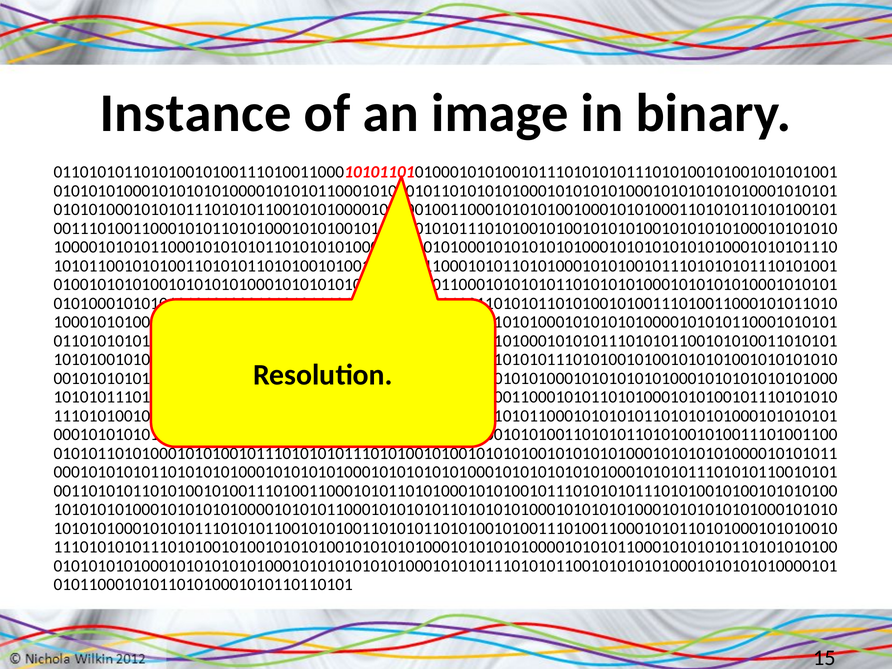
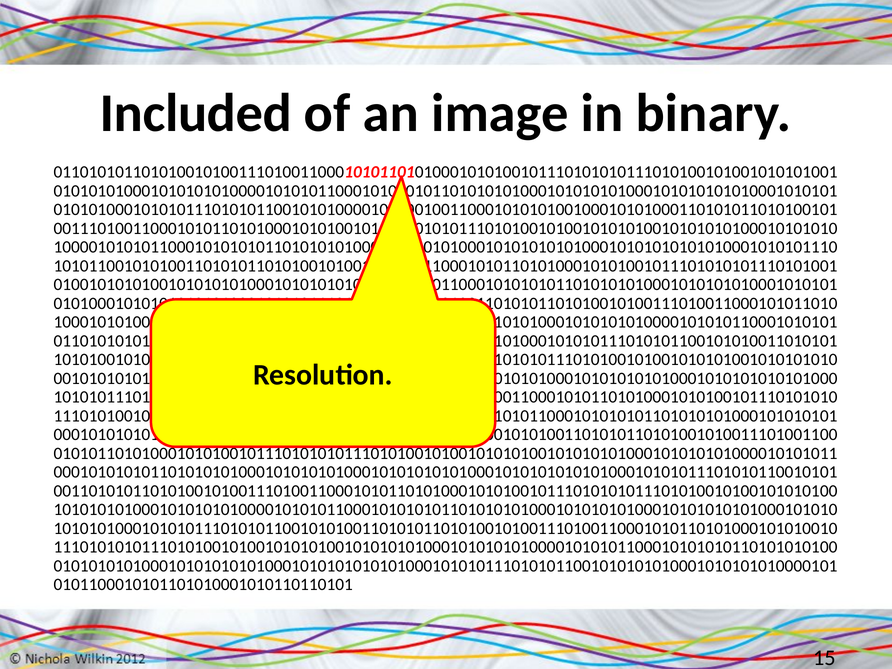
Instance: Instance -> Included (196, 113)
